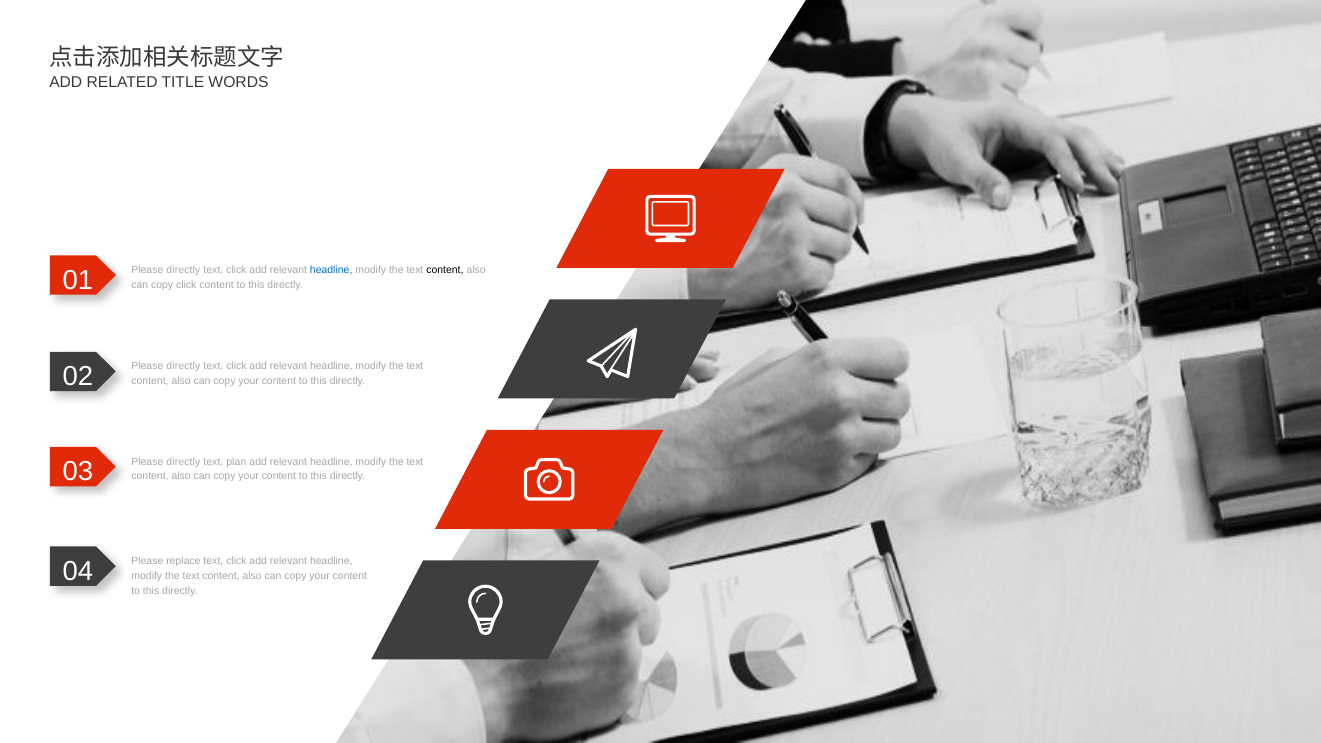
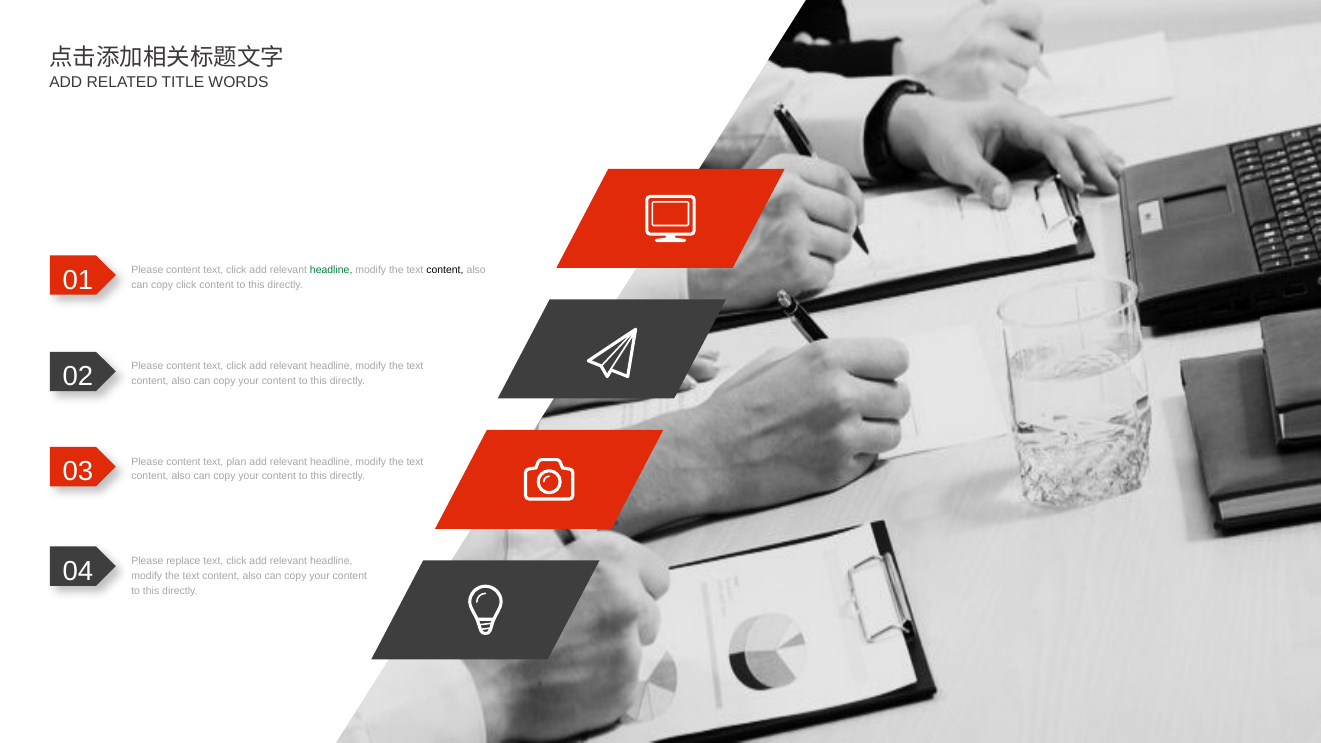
01 Please directly: directly -> content (183, 270)
headline colour: blue -> green (331, 270)
02 Please directly: directly -> content (183, 366)
03 Please directly: directly -> content (183, 462)
